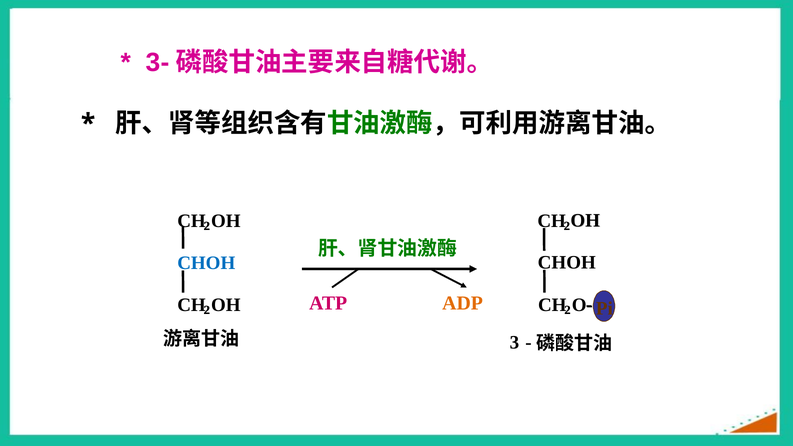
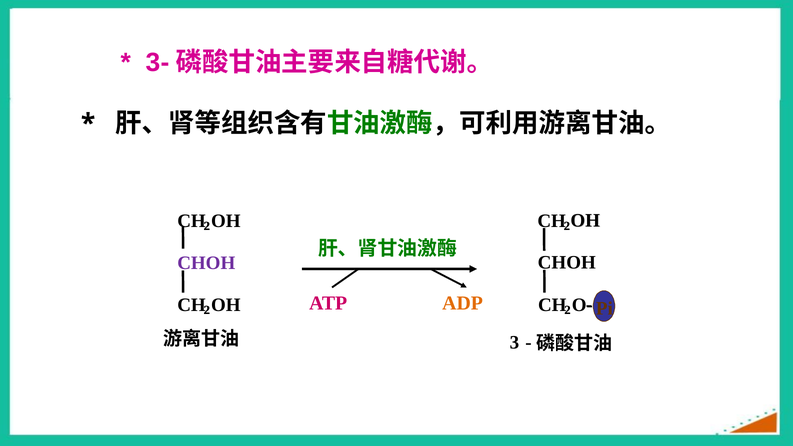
CHOH colour: blue -> purple (206, 263)
